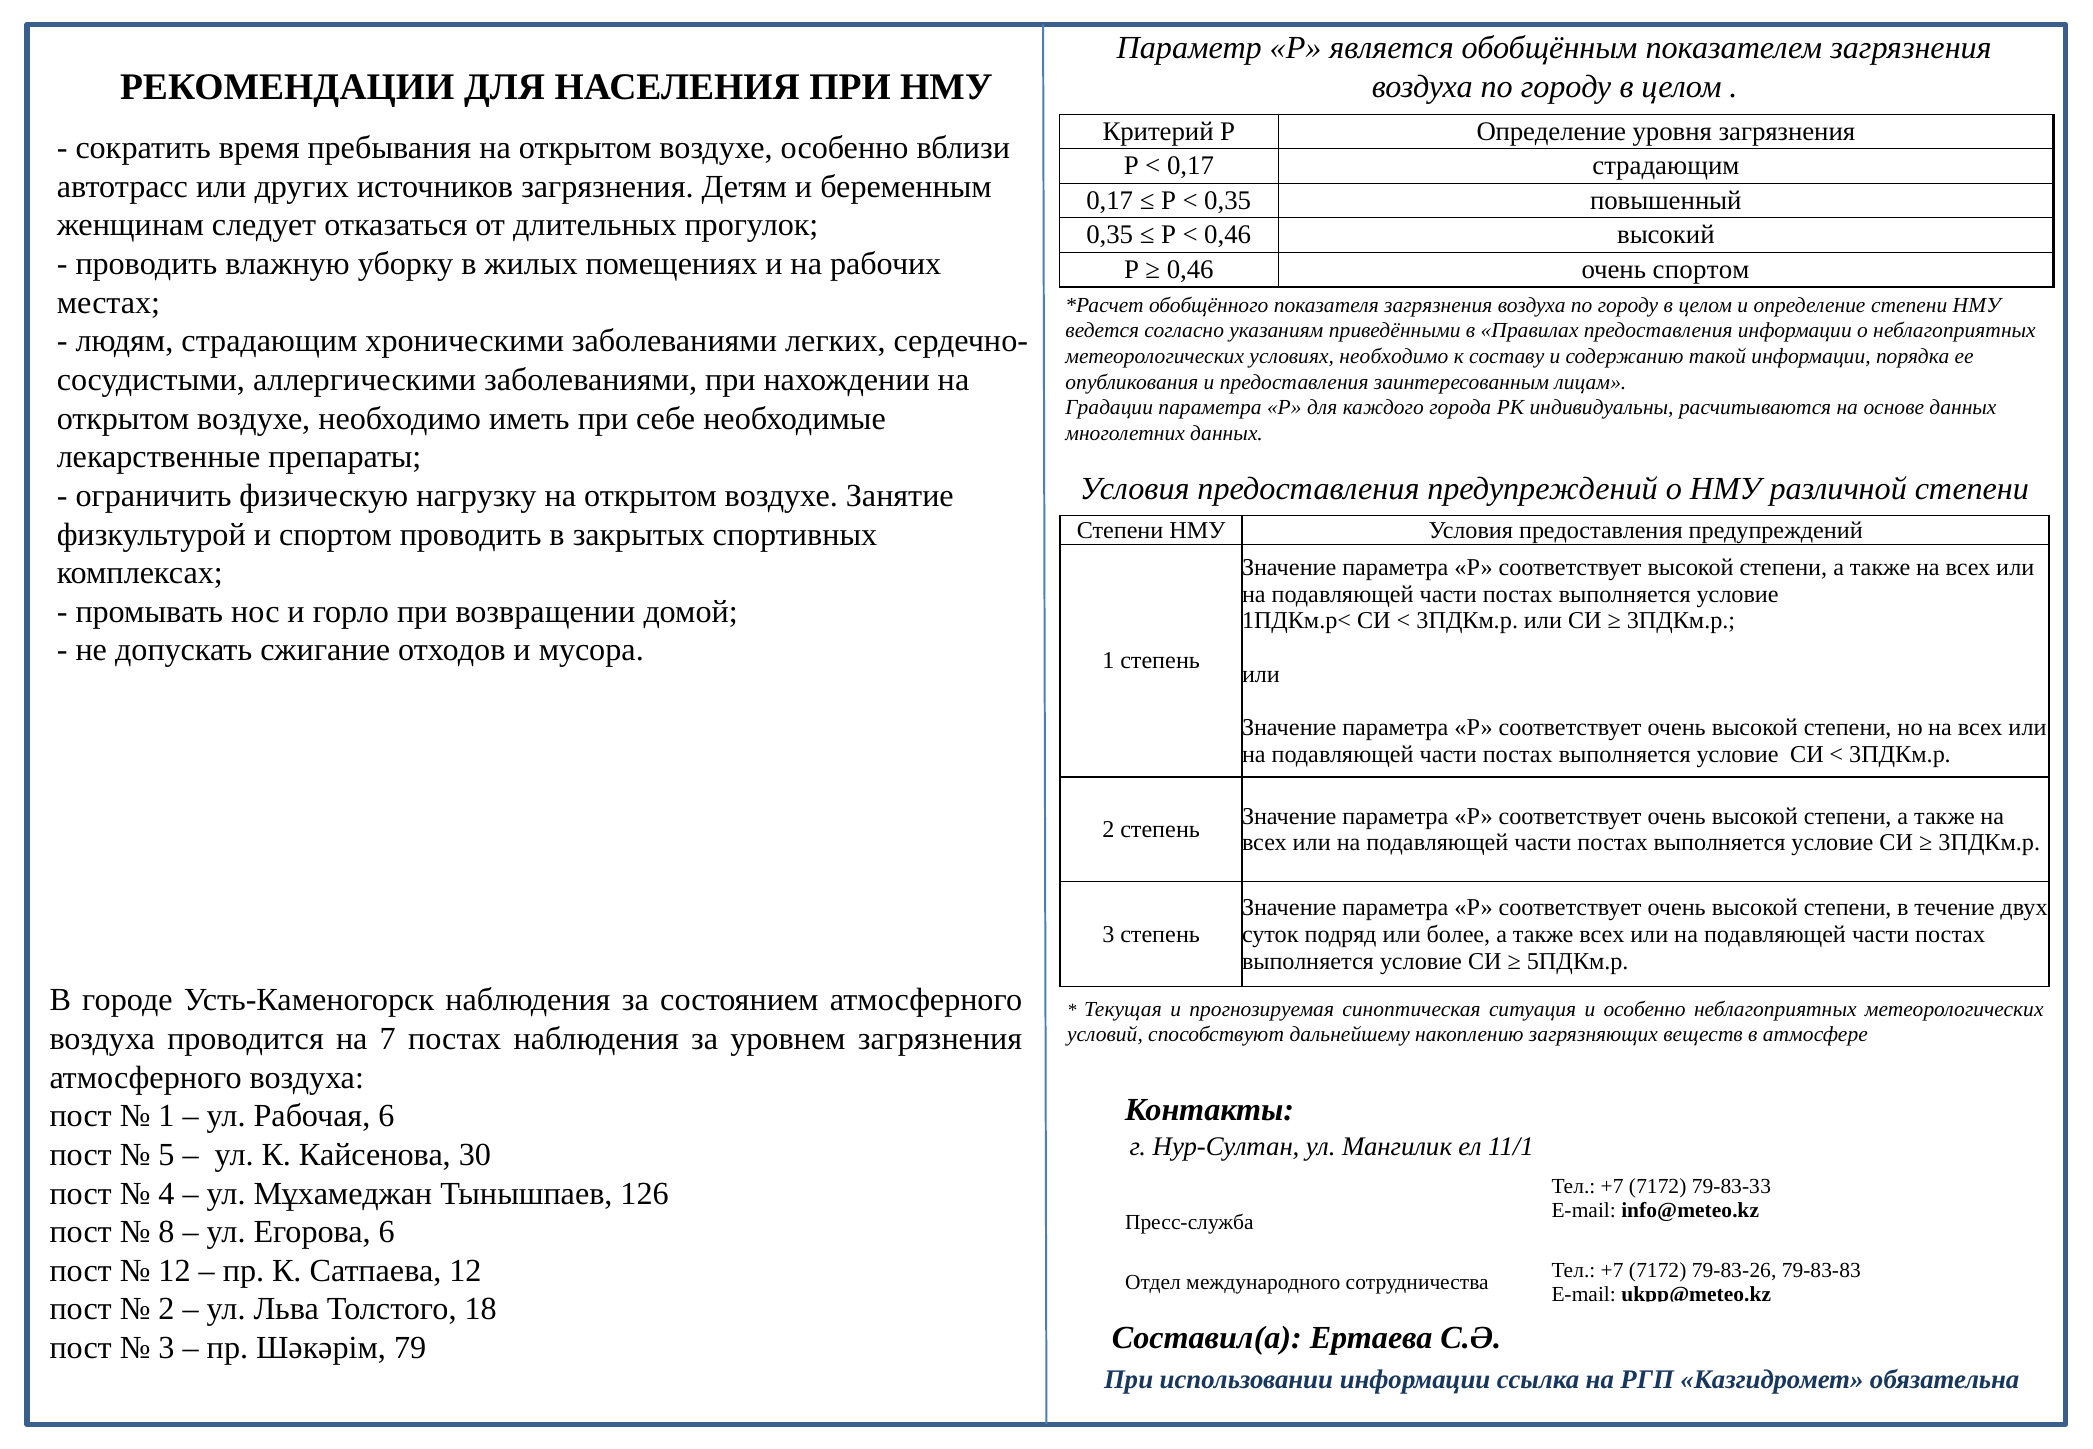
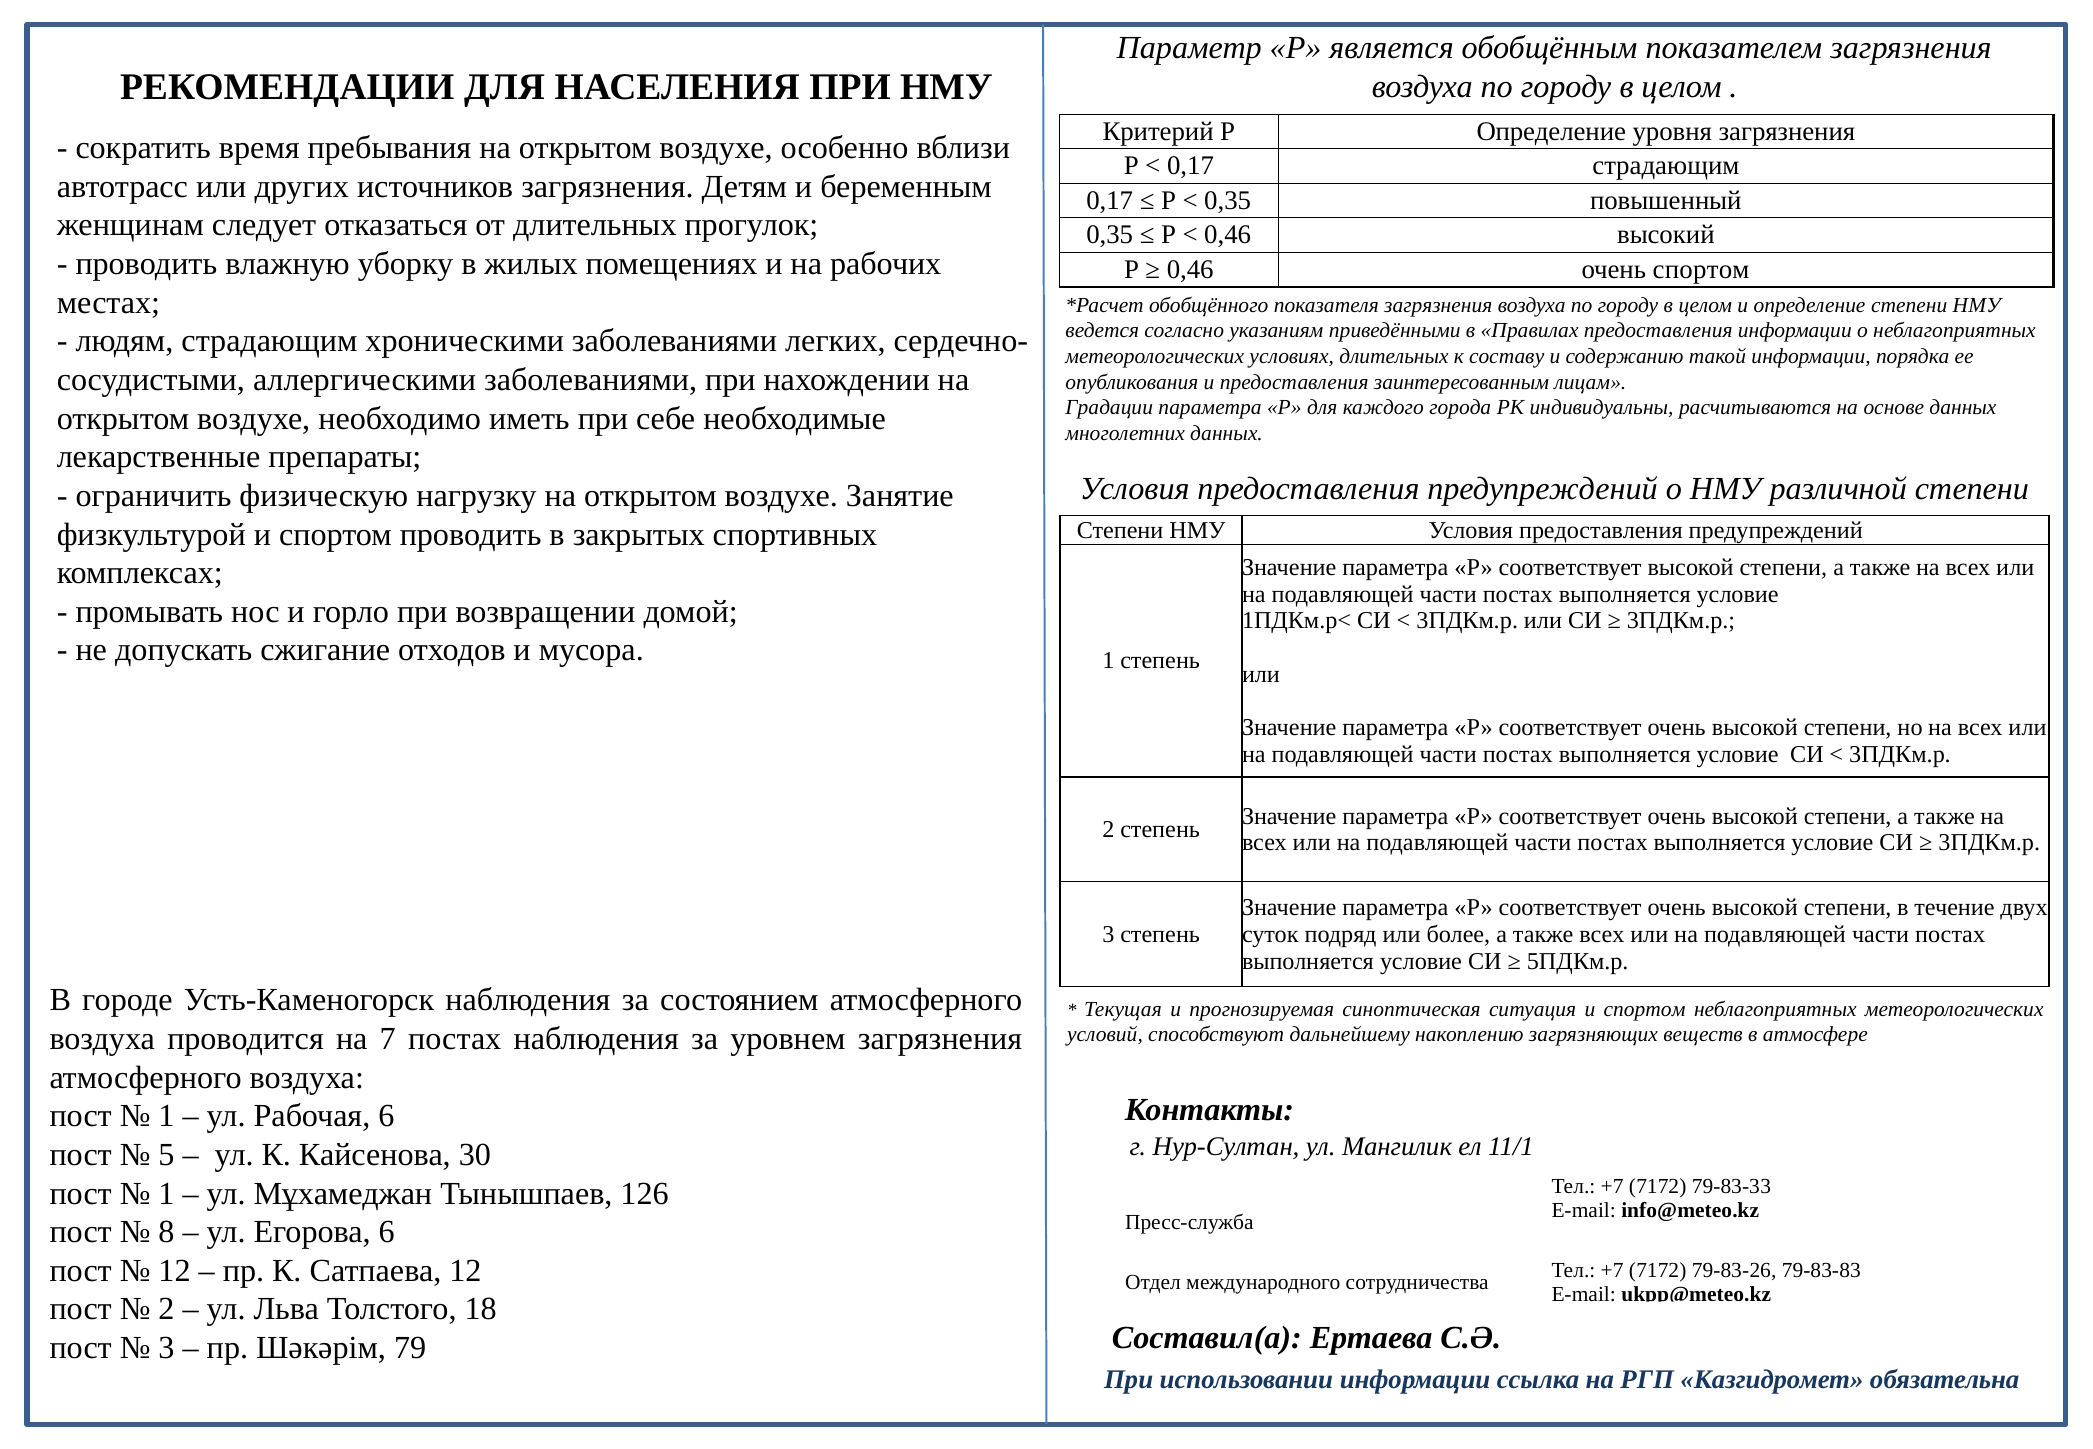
условиях необходимо: необходимо -> длительных (1394, 356)
ситуация и особенно: особенно -> спортом (1645, 1009)
4: 4 -> 1 (167, 1193)
